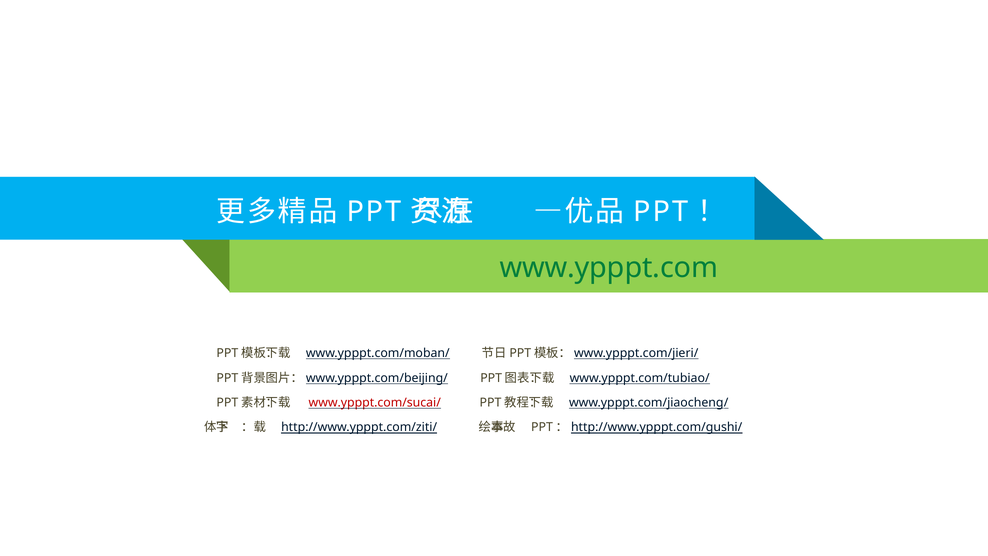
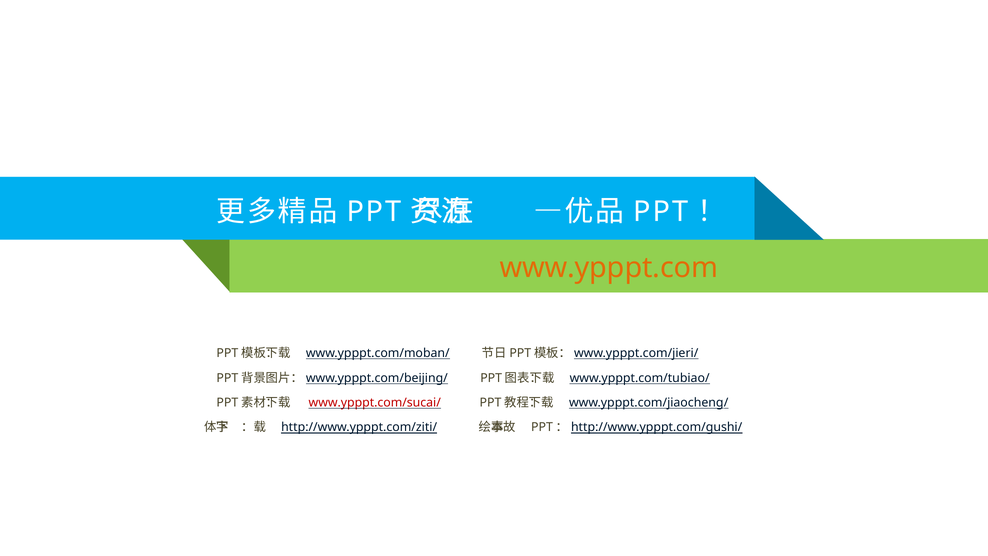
www.ypppt.com colour: green -> orange (609, 268)
